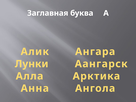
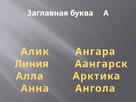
Лунки: Лунки -> Линия (32, 64)
